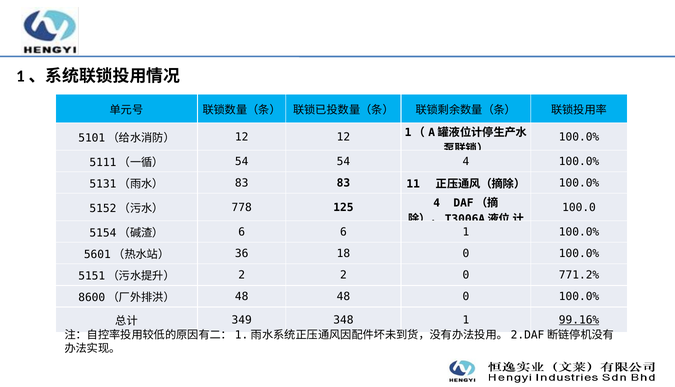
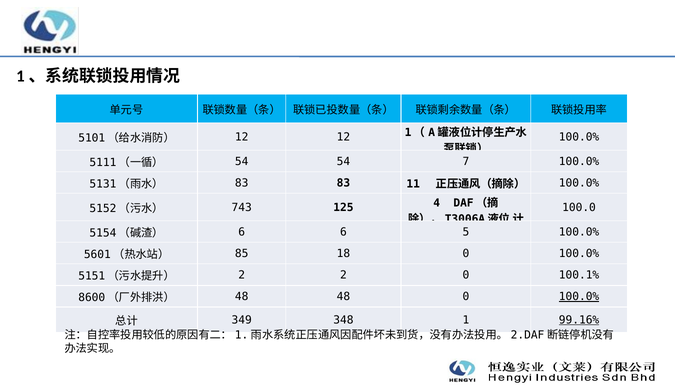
54 4: 4 -> 7 (466, 162)
778: 778 -> 743 (242, 208)
6 1: 1 -> 5 (466, 232)
36: 36 -> 85 (242, 254)
771.2%: 771.2% -> 100.1% (579, 275)
100.0% underline: none -> present (579, 297)
